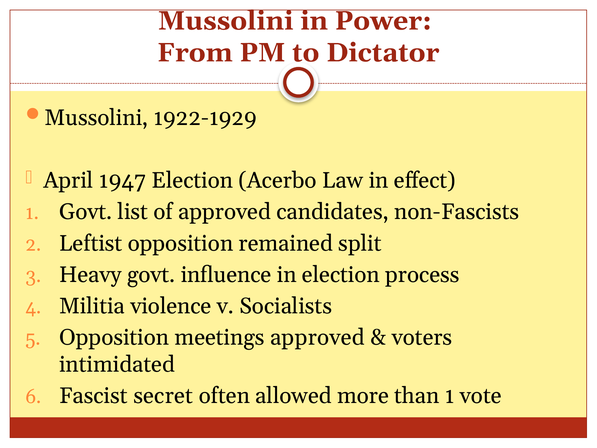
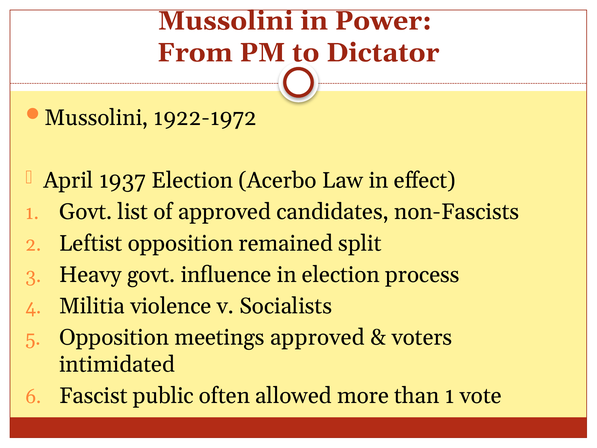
1922-1929: 1922-1929 -> 1922-1972 (205, 118)
1947: 1947 -> 1937 (122, 180)
secret: secret -> public (163, 396)
